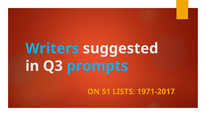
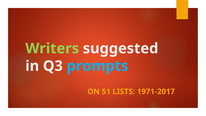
Writers colour: light blue -> light green (52, 48)
